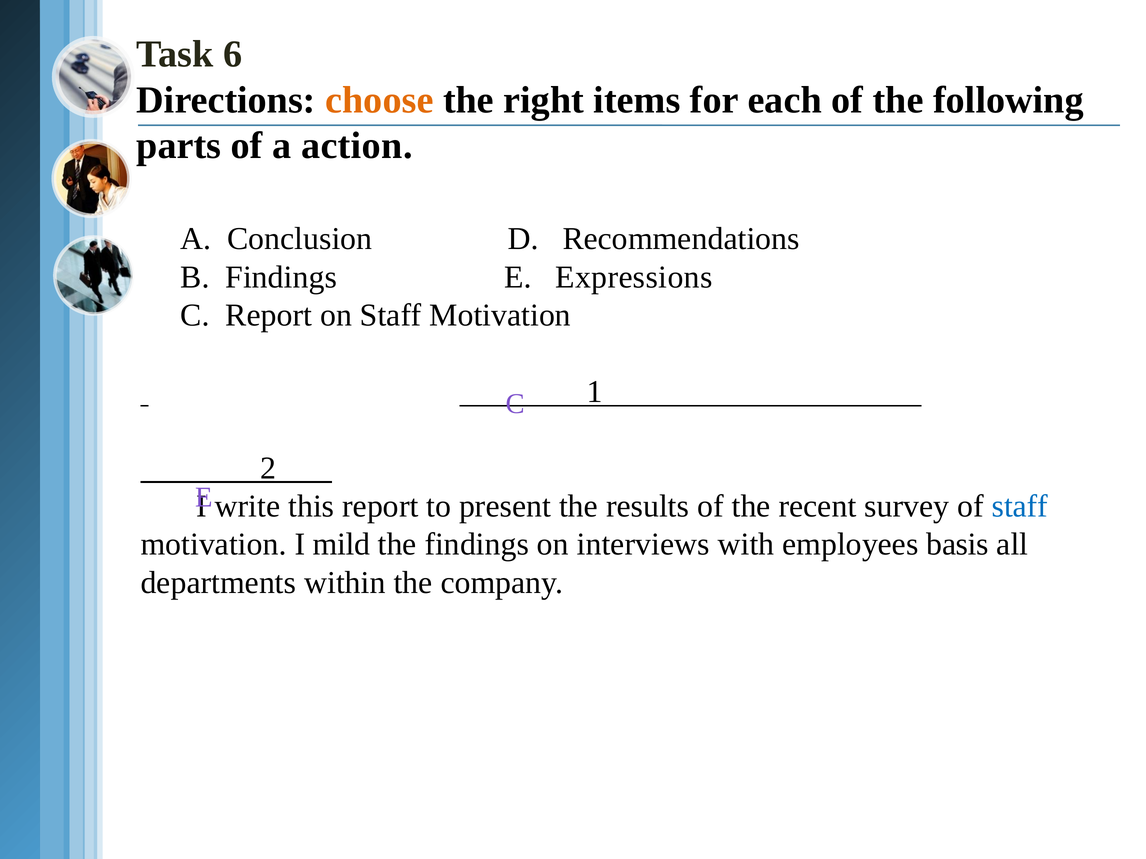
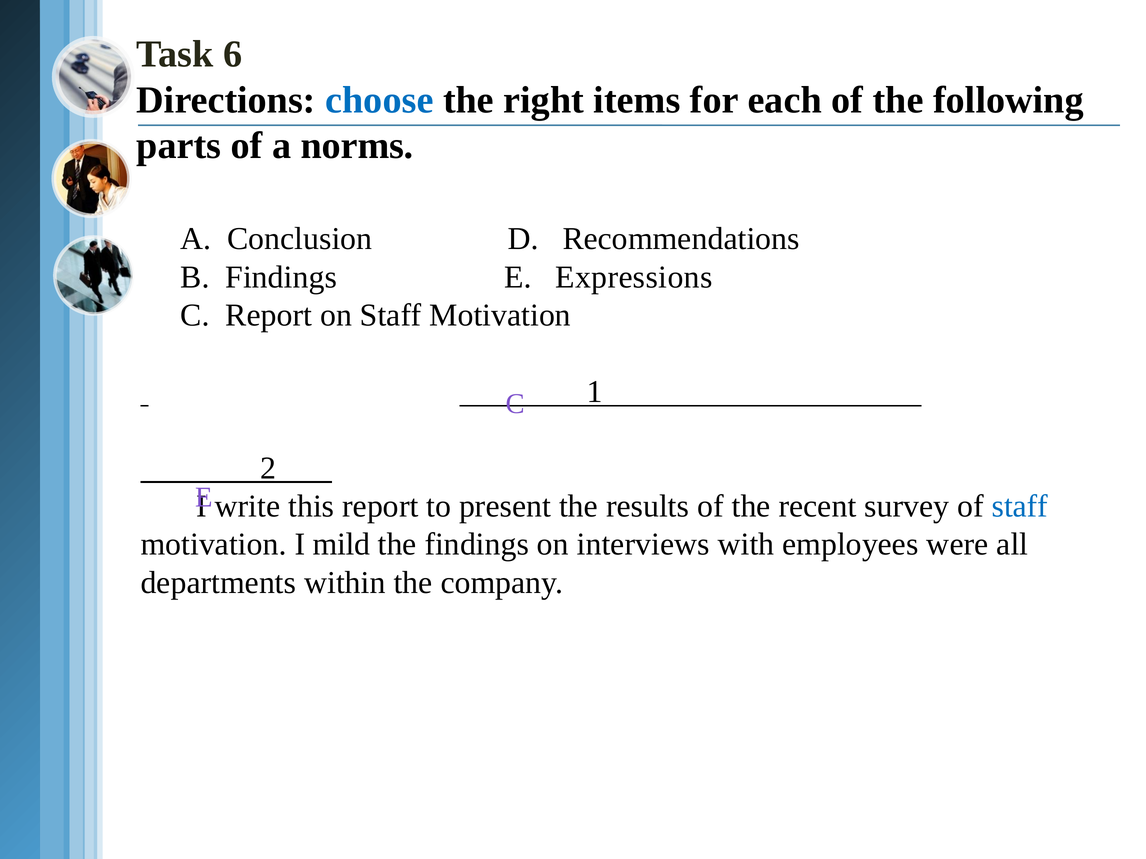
choose colour: orange -> blue (379, 100)
action: action -> norms (357, 146)
basis: basis -> were (957, 545)
